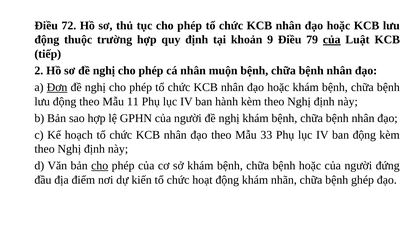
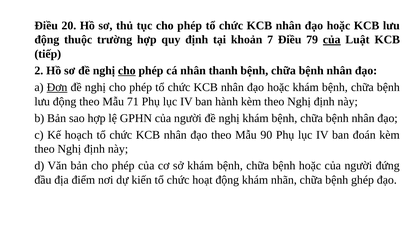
72: 72 -> 20 (69, 26)
9: 9 -> 7 (270, 40)
cho underline: none -> present (127, 71)
muộn: muộn -> thanh (223, 71)
11: 11 -> 71 (133, 102)
33: 33 -> 90 (266, 135)
ban động: động -> đoán (364, 135)
cho underline: present -> none (100, 166)
